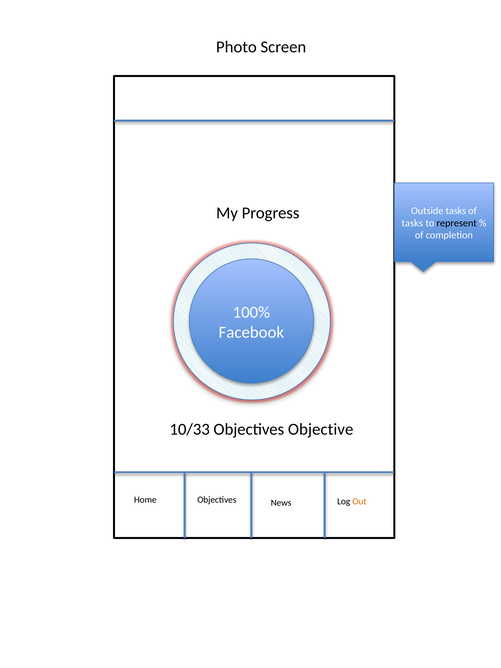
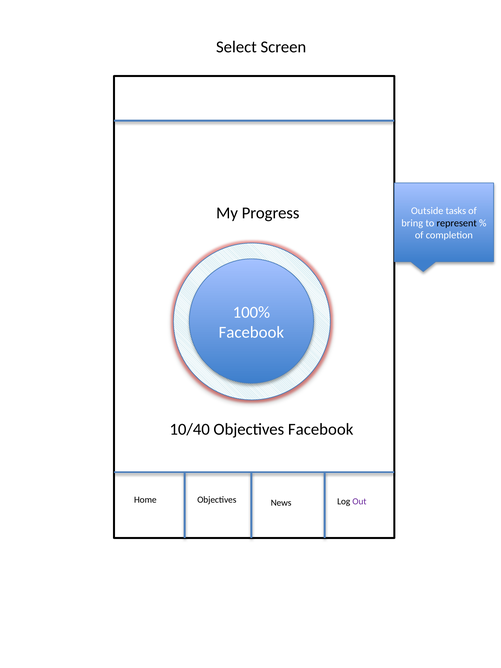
Photo: Photo -> Select (236, 47)
tasks: tasks -> bring (412, 223)
10/33: 10/33 -> 10/40 (190, 429)
Objectives Objective: Objective -> Facebook (321, 429)
Out colour: orange -> purple (359, 501)
